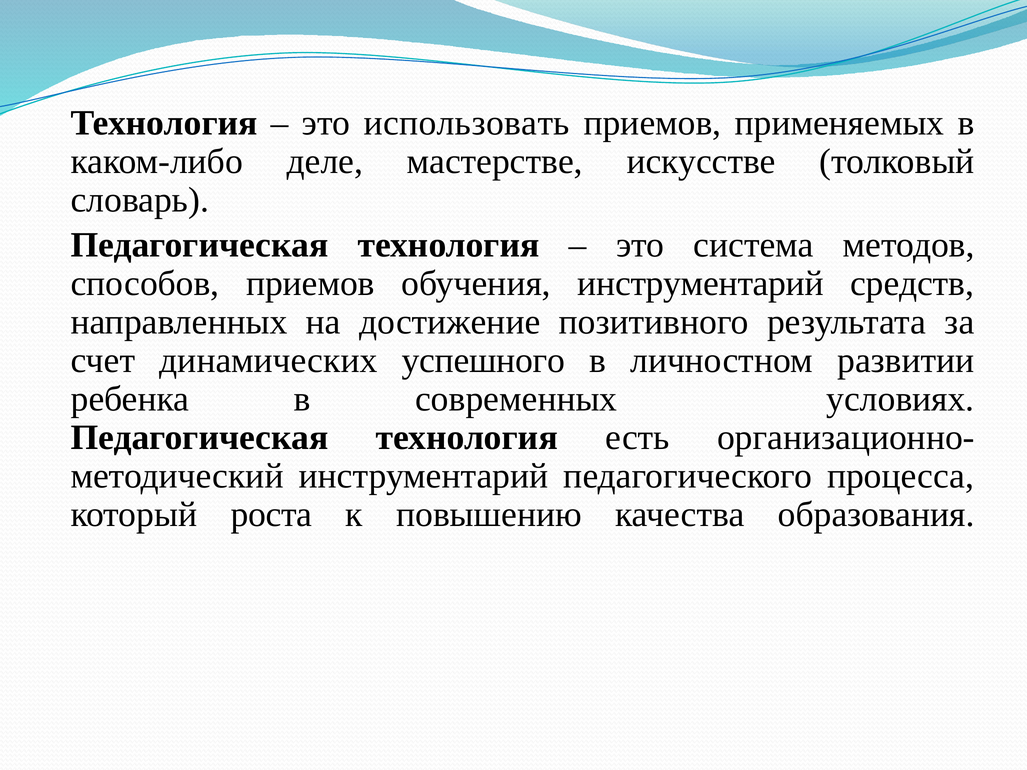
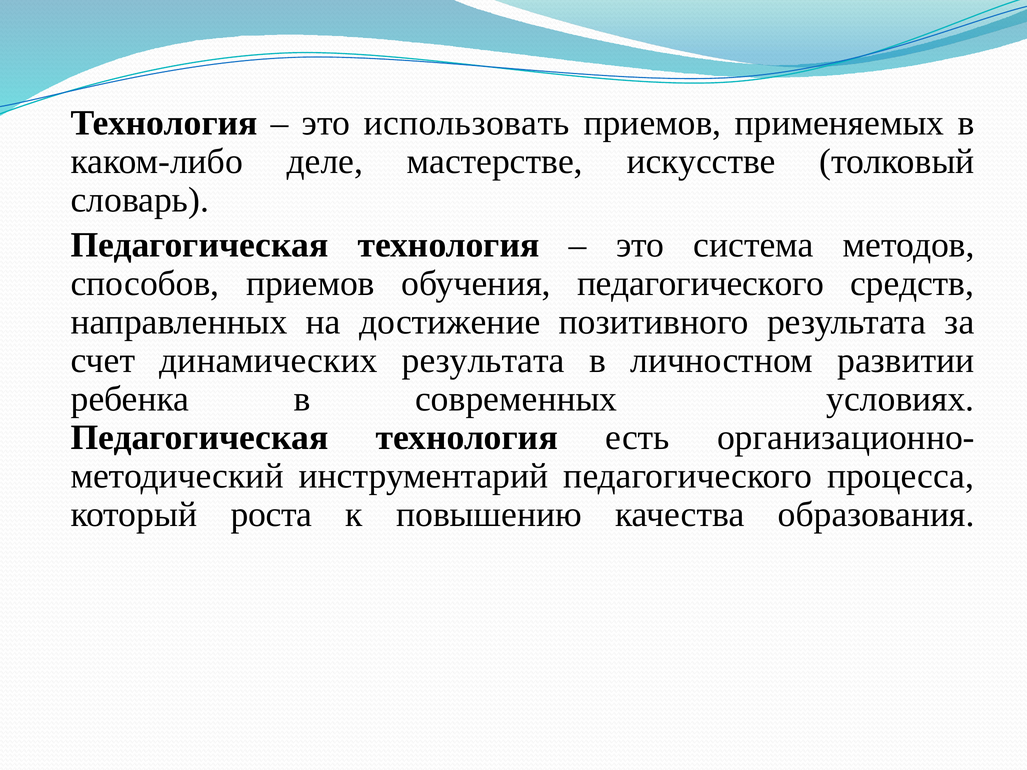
обучения инструментарий: инструментарий -> педагогического (701, 284)
динамических успешного: успешного -> результата (483, 360)
